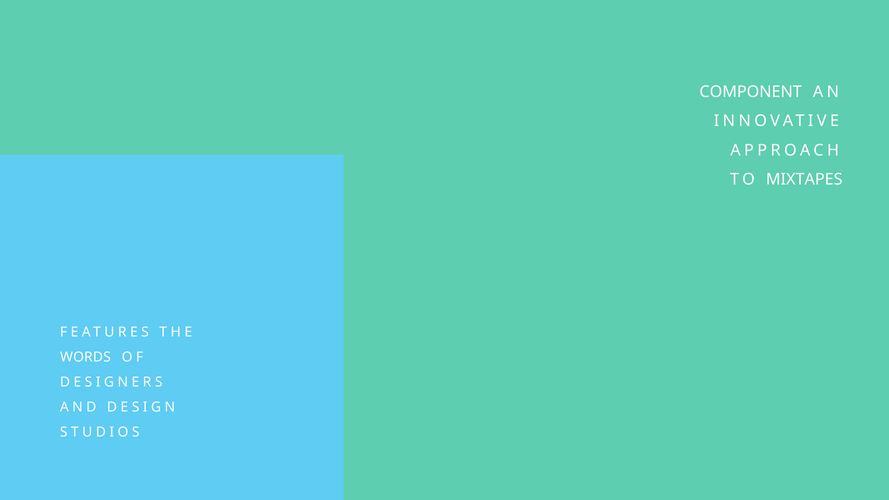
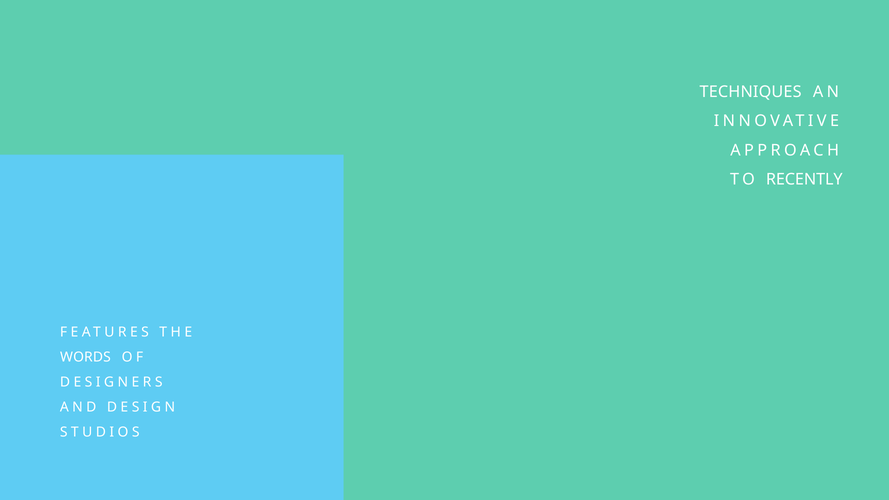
COMPONENT: COMPONENT -> TECHNIQUES (751, 92)
MIXTAPES: MIXTAPES -> RECENTLY (804, 180)
